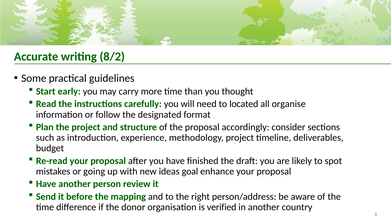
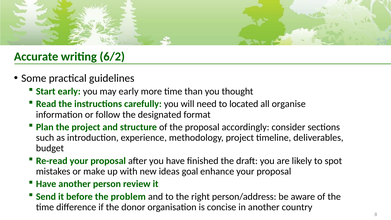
8/2: 8/2 -> 6/2 (112, 57)
may carry: carry -> early (129, 91)
going: going -> make (94, 171)
mapping: mapping -> problem (128, 197)
verified: verified -> concise (222, 207)
